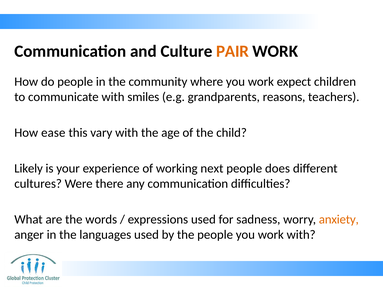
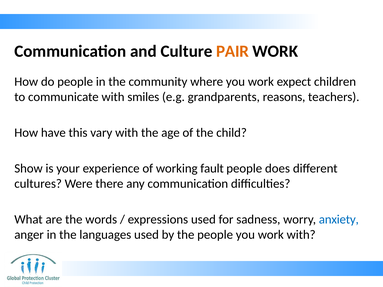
ease: ease -> have (53, 133)
Likely: Likely -> Show (28, 168)
next: next -> fault (212, 168)
anxiety colour: orange -> blue (339, 220)
